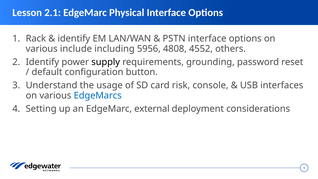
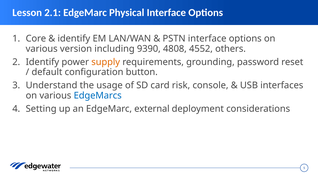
Rack: Rack -> Core (36, 39)
include: include -> version (76, 49)
5956: 5956 -> 9390 (149, 49)
supply colour: black -> orange (106, 62)
